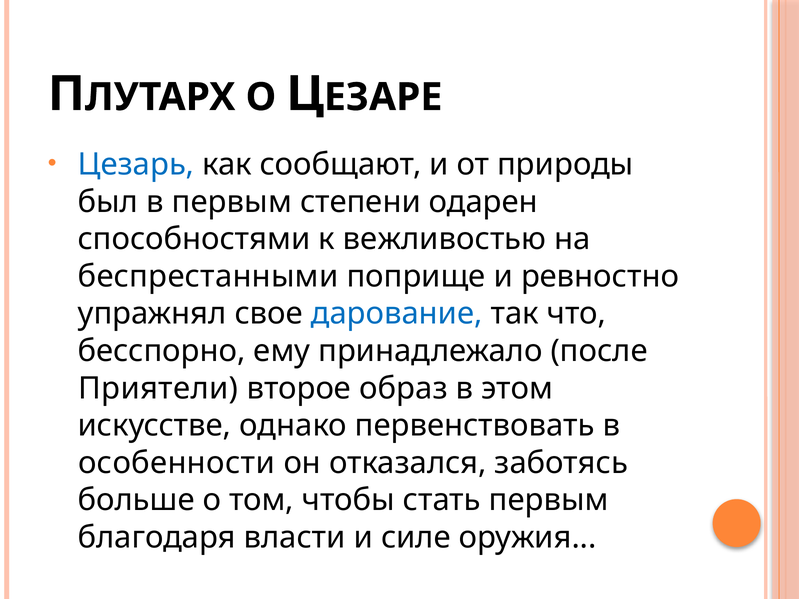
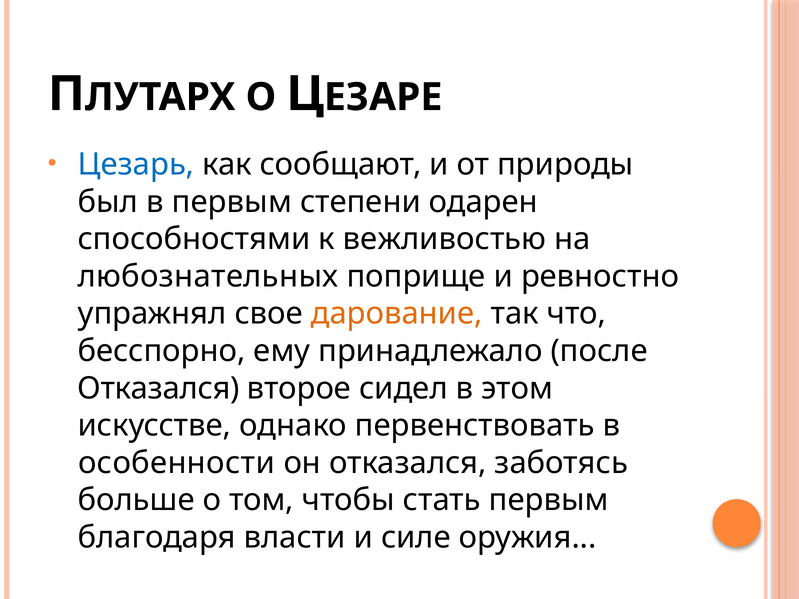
беспрестанными: беспрестанными -> любознательных (208, 277)
дарование colour: blue -> orange (397, 314)
Приятели: Приятели -> Отказался (158, 388)
образ: образ -> сидел (403, 388)
